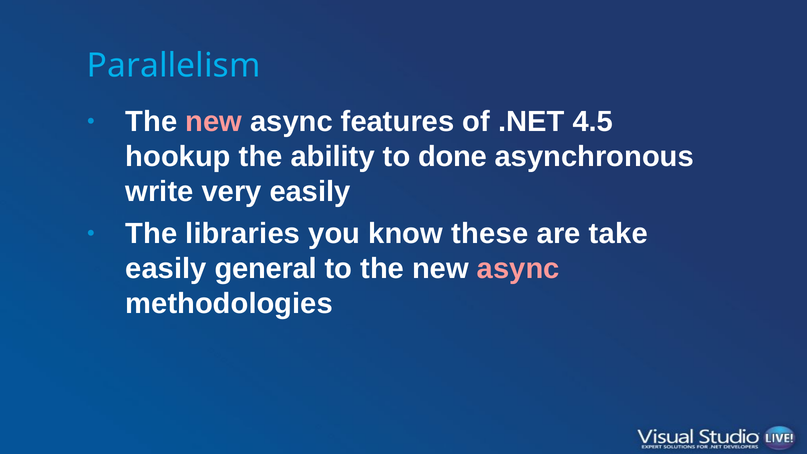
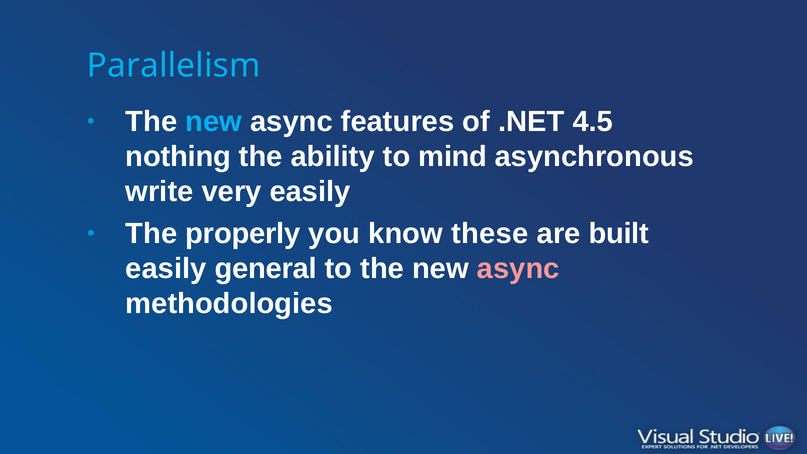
new colour: pink -> light blue (214, 122)
hookup: hookup -> nothing (178, 157)
done: done -> mind (453, 157)
libraries: libraries -> properly (243, 234)
take: take -> built (619, 234)
